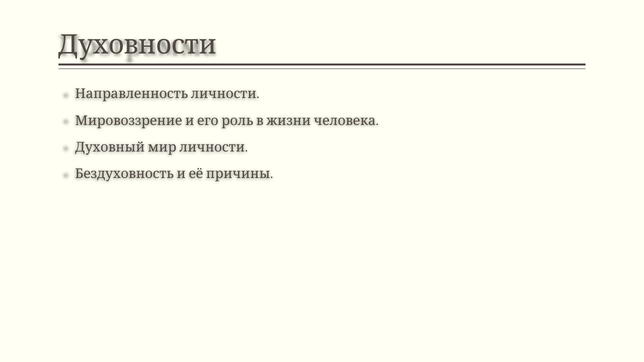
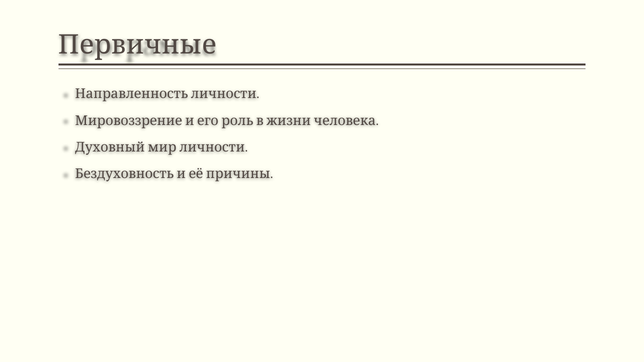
Духовности: Духовности -> Первичные (137, 45)
